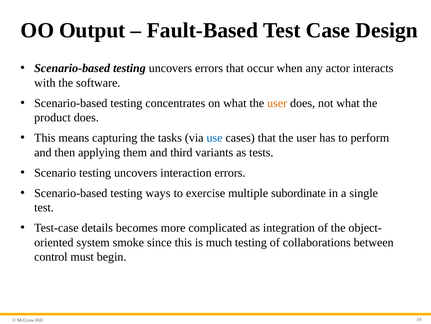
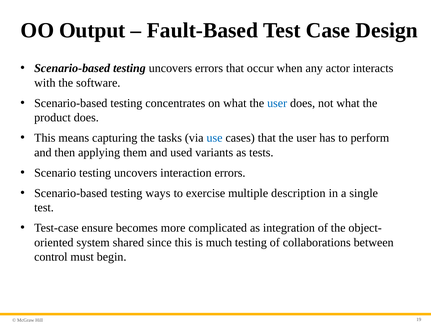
user colour: orange -> blue (277, 103)
third: third -> used (181, 152)
subordinate: subordinate -> description (298, 193)
details: details -> ensure (97, 227)
smoke: smoke -> shared (128, 242)
